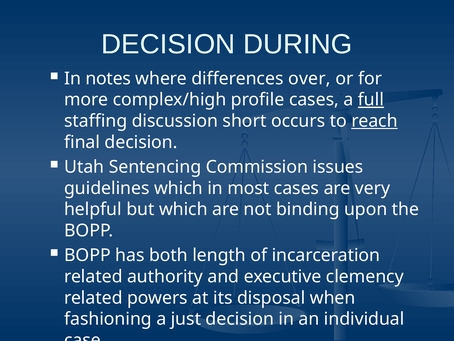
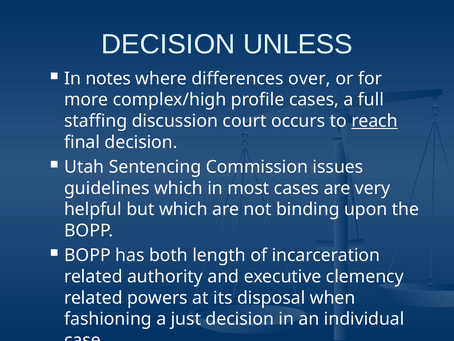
DURING: DURING -> UNLESS (298, 44)
full underline: present -> none (371, 100)
short: short -> court (244, 121)
